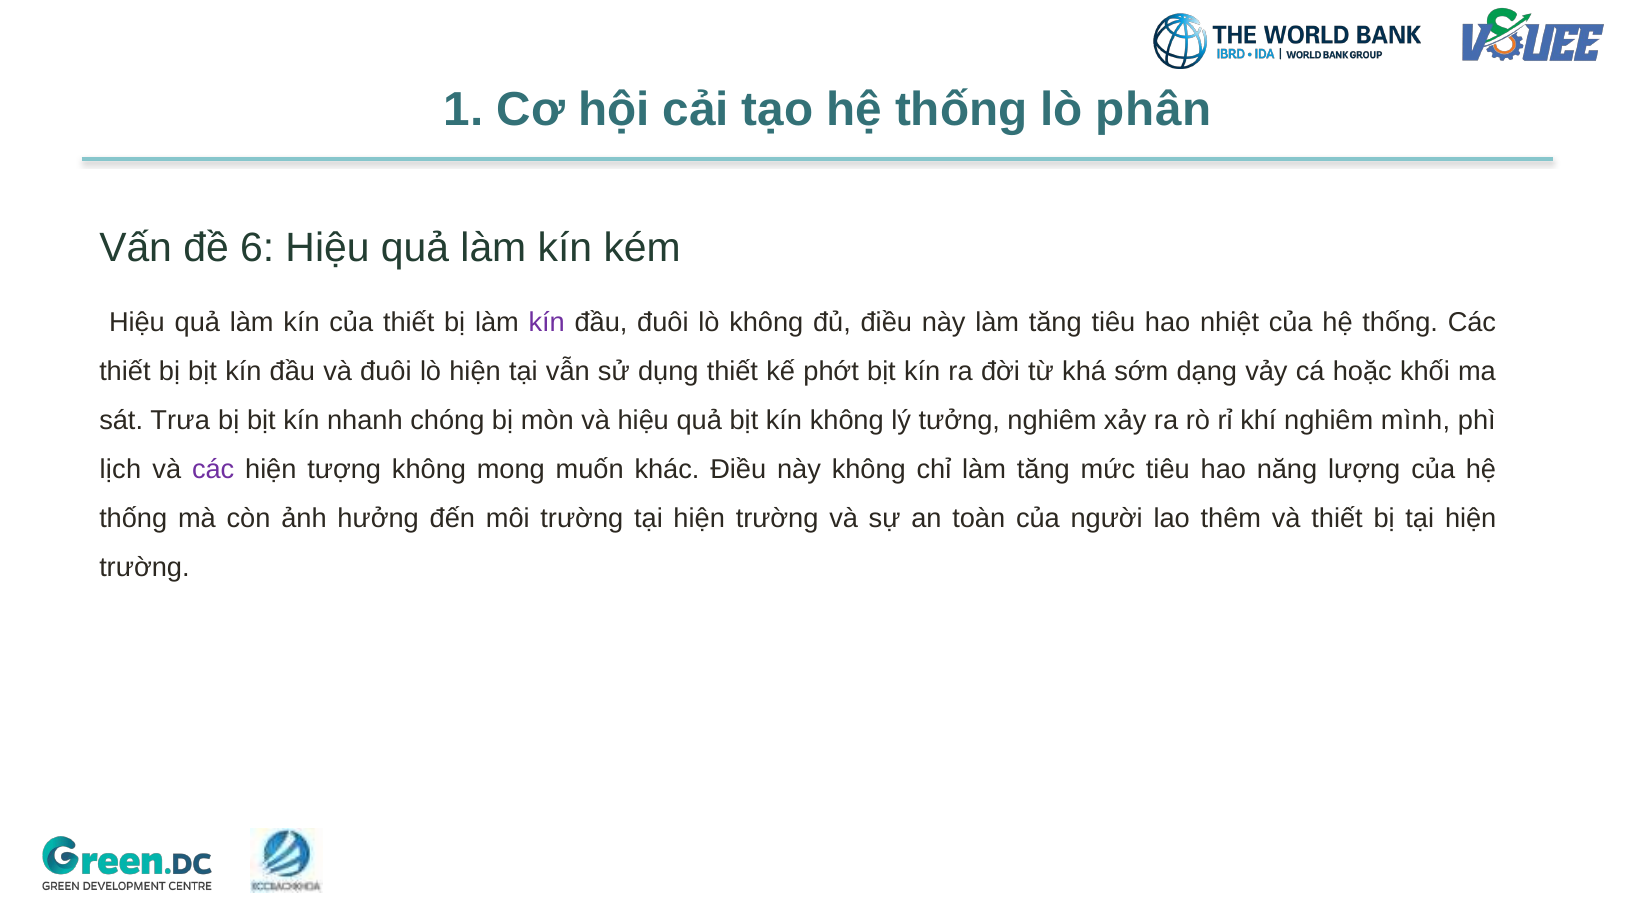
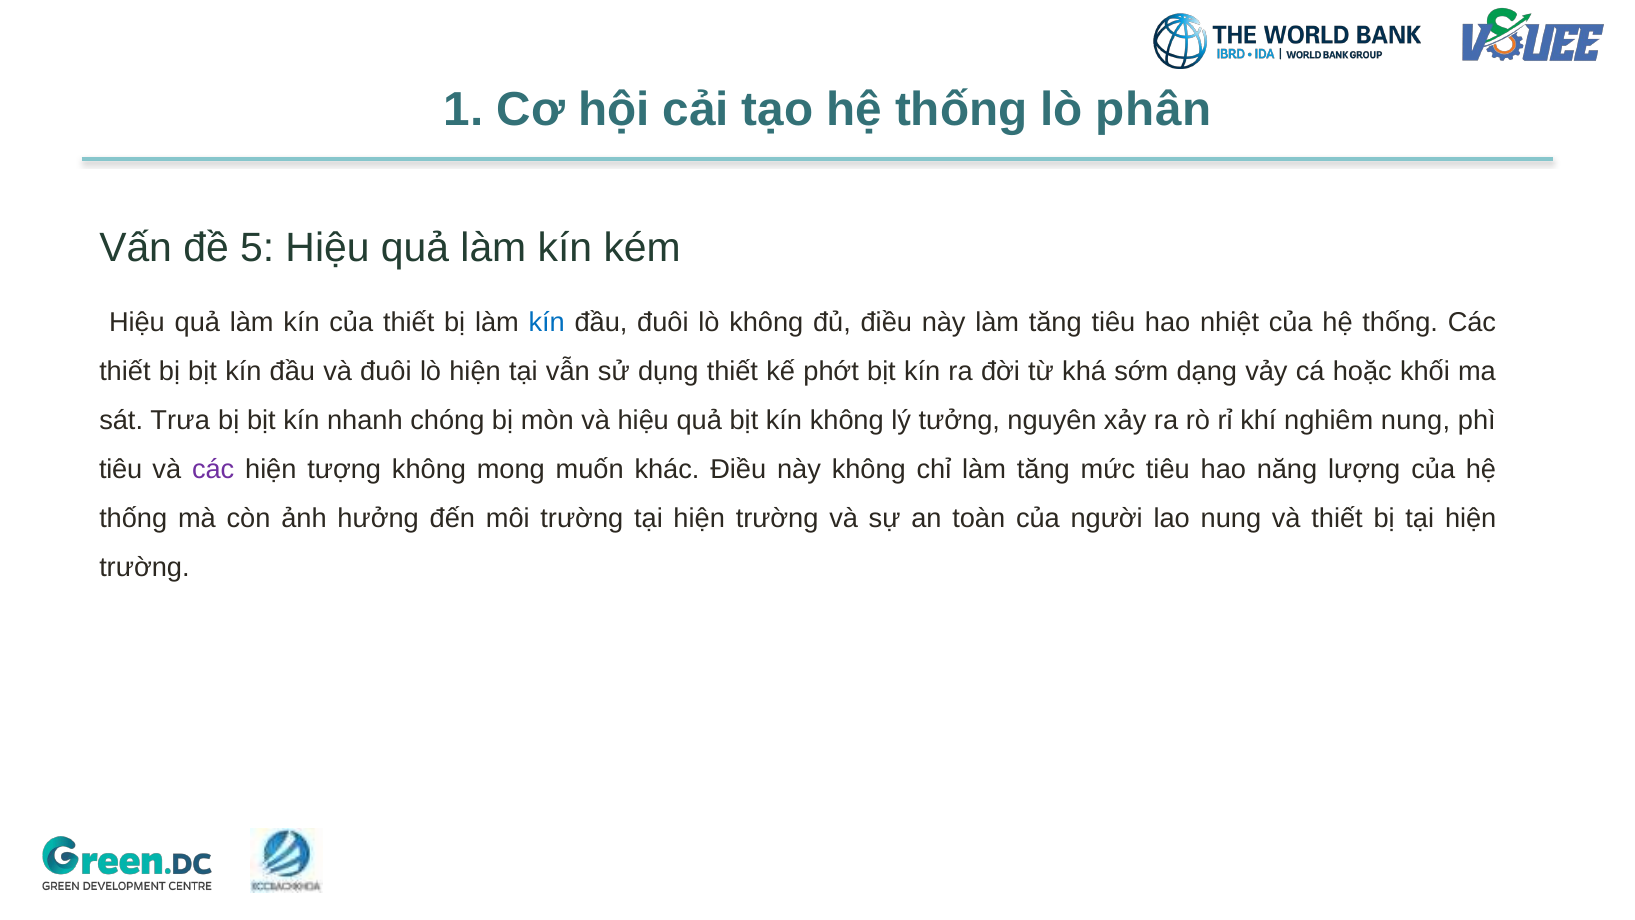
6: 6 -> 5 (257, 248)
kín colour: purple -> blue (547, 322)
tưởng nghiêm: nghiêm -> nguyên (1052, 420)
nghiêm mình: mình -> nung (1415, 420)
lịch: lịch -> tiêu (121, 469)
lao thêm: thêm -> nung (1231, 518)
